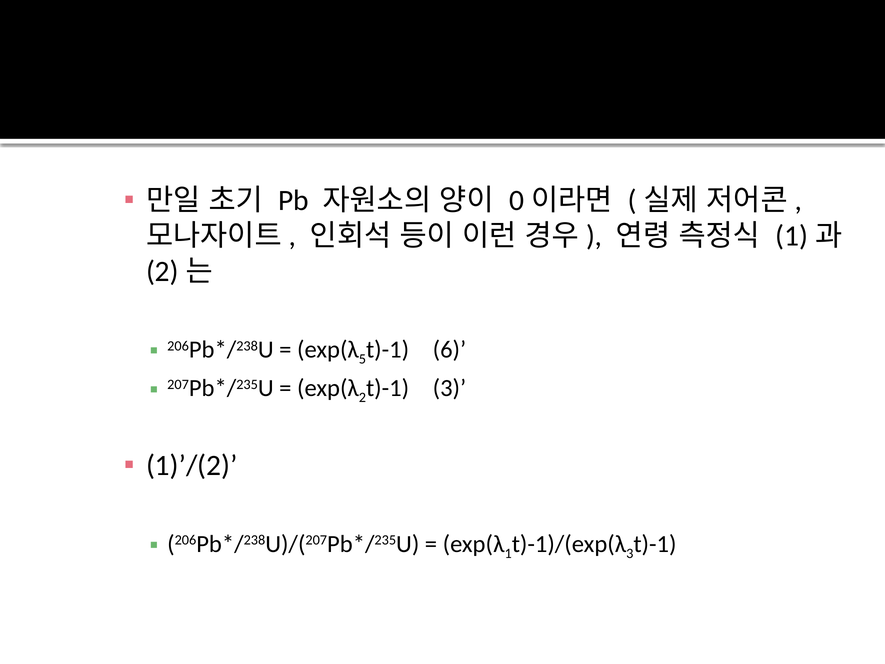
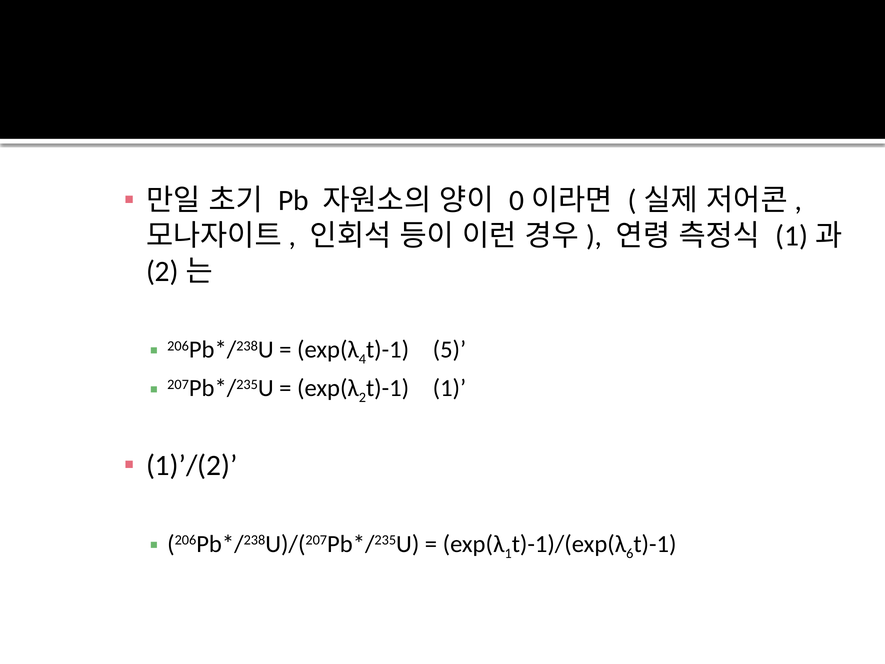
5: 5 -> 4 (362, 359)
6: 6 -> 5 (449, 350)
3: 3 -> 1 (449, 388)
3: 3 -> 6 (630, 553)
